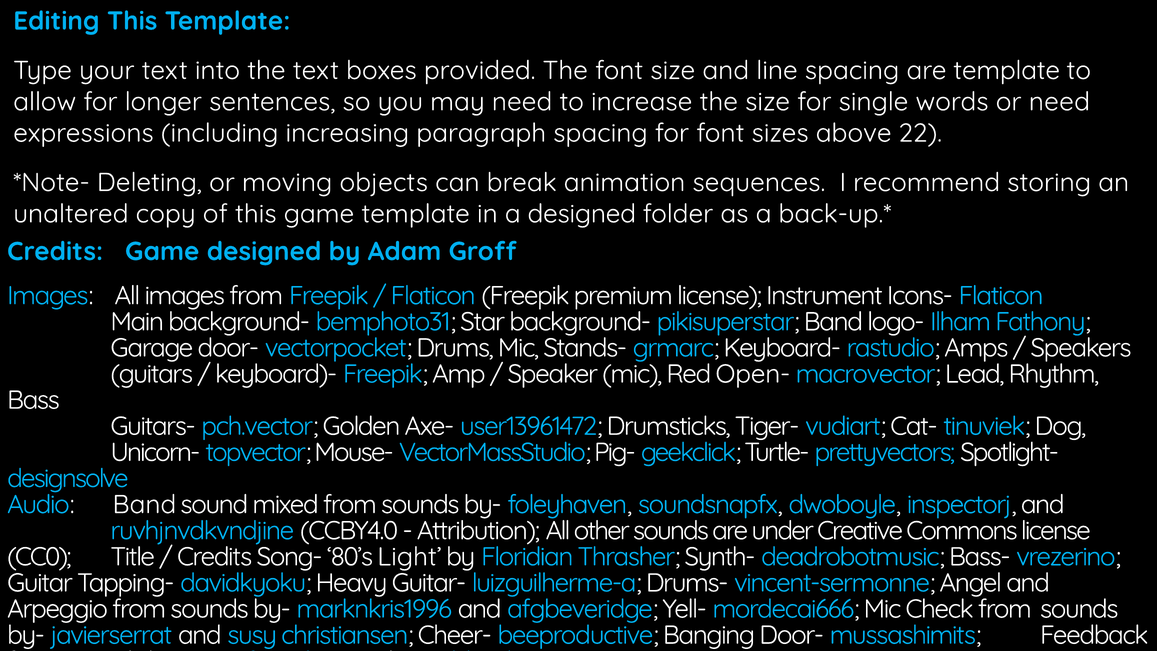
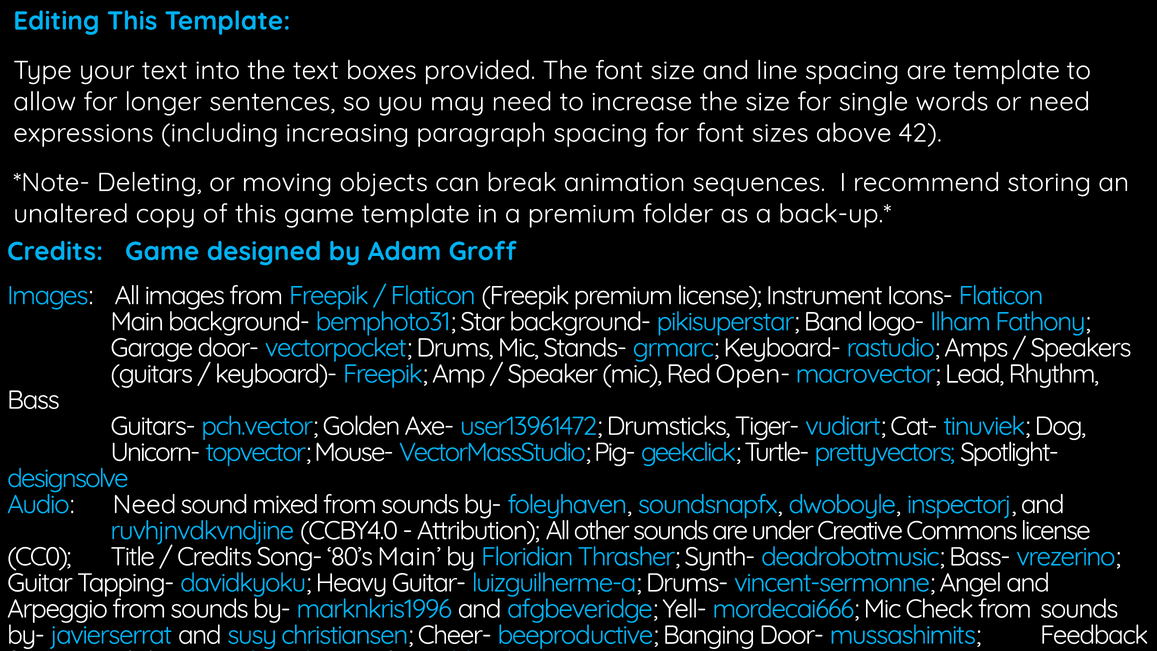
22: 22 -> 42 (920, 133)
a designed: designed -> premium (582, 214)
Audio Band: Band -> Need (144, 504)
80’s Light: Light -> Main (409, 557)
